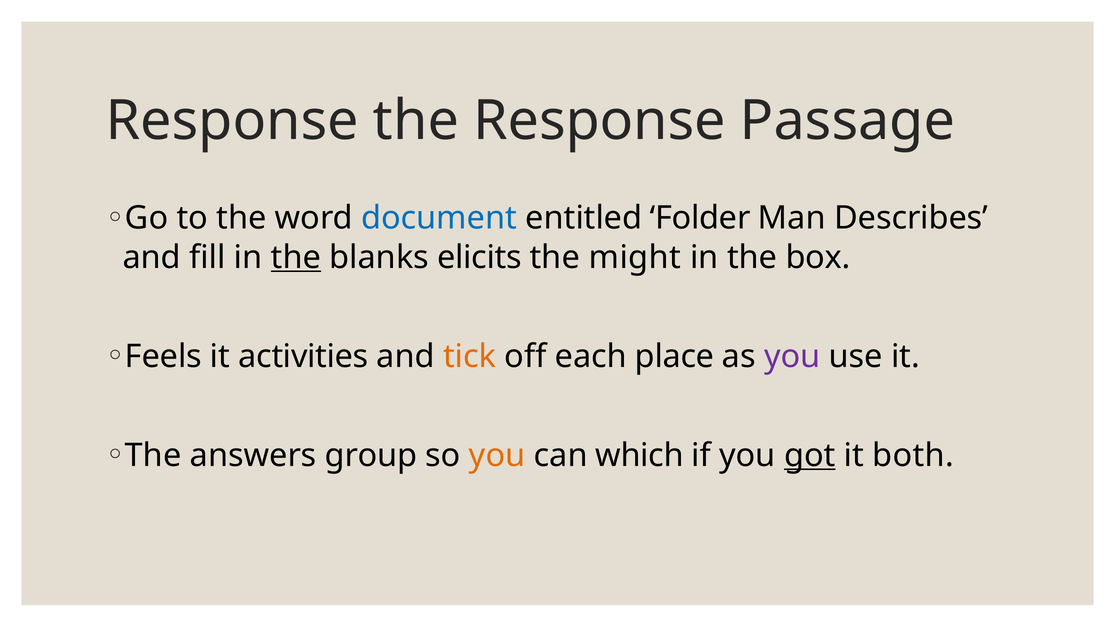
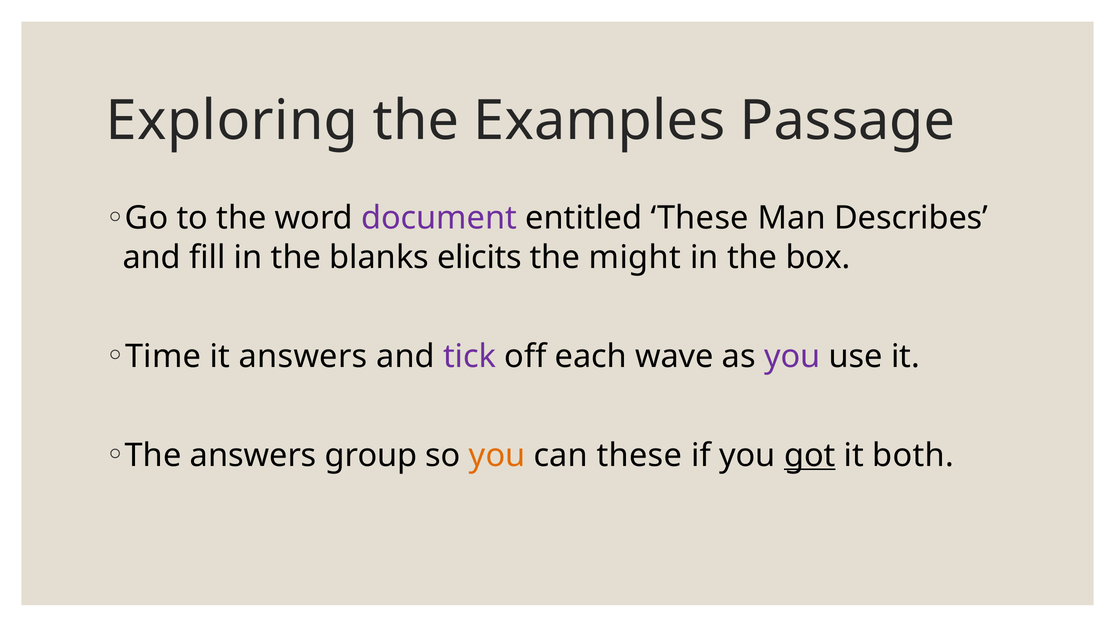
Response: Response -> Exploring (232, 121)
the Response: Response -> Examples (599, 121)
document colour: blue -> purple (439, 218)
entitled Folder: Folder -> These (700, 218)
the underline: present -> none (296, 257)
Feels: Feels -> Time (163, 356)
it activities: activities -> answers (303, 356)
tick colour: orange -> purple (470, 356)
place: place -> wave (675, 356)
can which: which -> these (639, 455)
